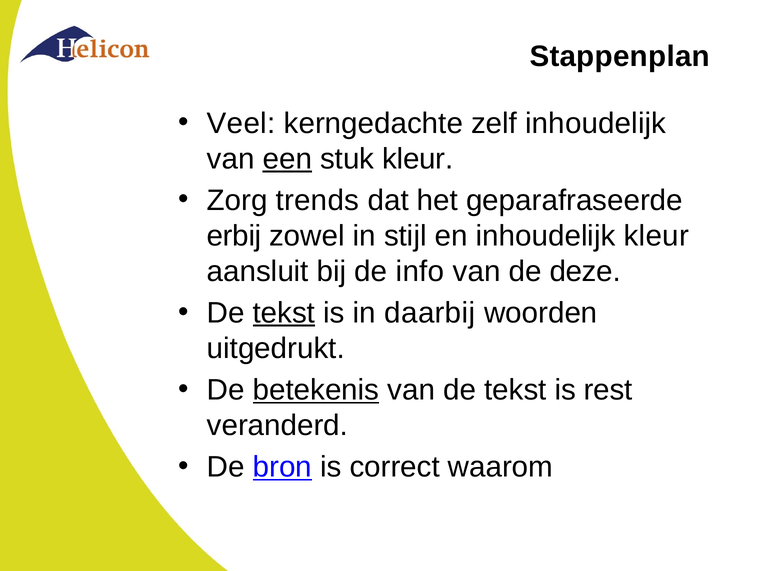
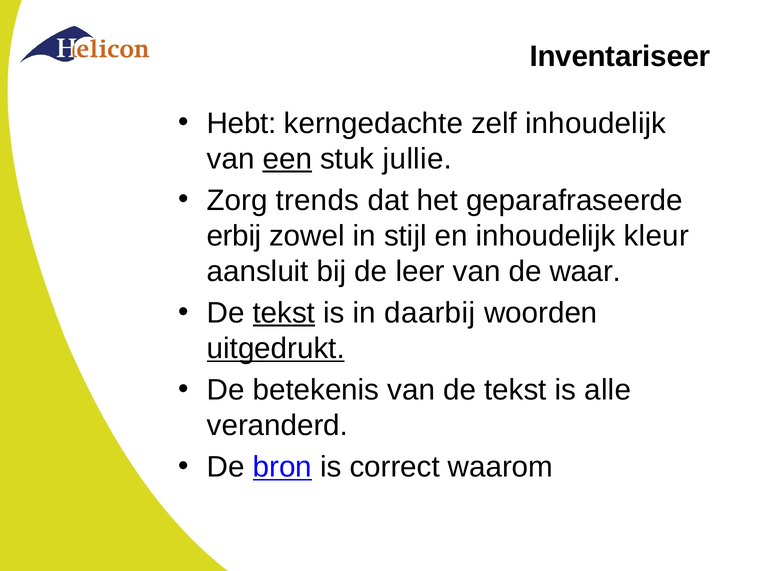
Stappenplan: Stappenplan -> Inventariseer (620, 57)
Veel: Veel -> Hebt (242, 123)
stuk kleur: kleur -> jullie (417, 159)
info: info -> leer (420, 271)
deze: deze -> waar (585, 271)
uitgedrukt underline: none -> present (276, 348)
betekenis underline: present -> none (316, 390)
rest: rest -> alle (608, 390)
